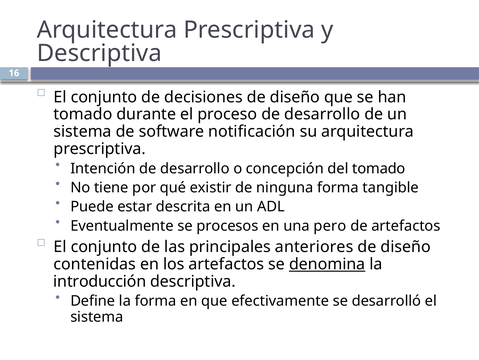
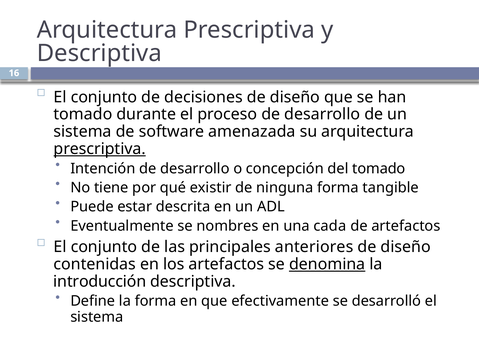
notificación: notificación -> amenazada (252, 131)
prescriptiva underline: none -> present (100, 149)
procesos: procesos -> nombres (228, 225)
pero: pero -> cada (330, 225)
